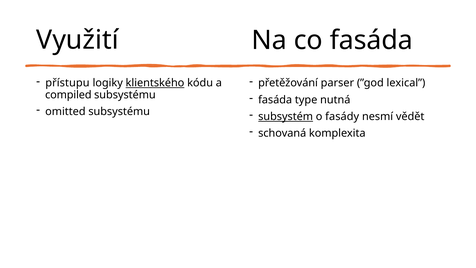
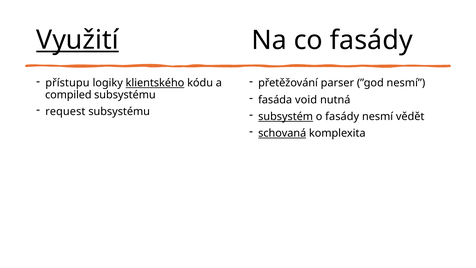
Využití underline: none -> present (77, 40)
co fasáda: fasáda -> fasády (371, 40)
”god lexical: lexical -> nesmí (406, 83)
type: type -> void (306, 100)
omitted: omitted -> request (65, 111)
schovaná underline: none -> present (282, 133)
